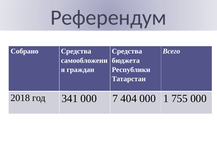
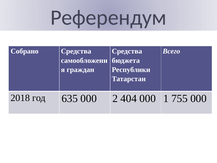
341: 341 -> 635 (70, 98)
7: 7 -> 2 (115, 98)
